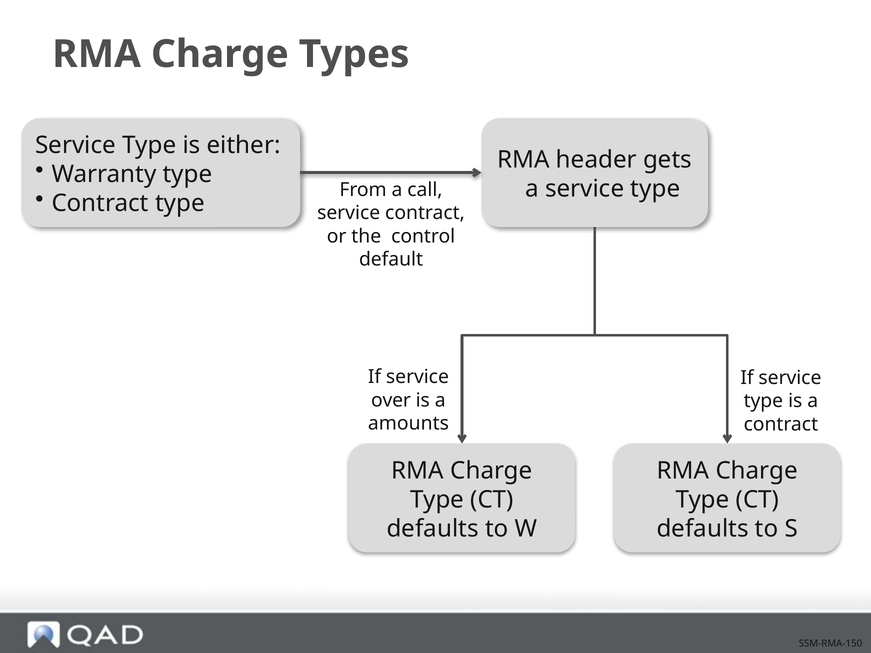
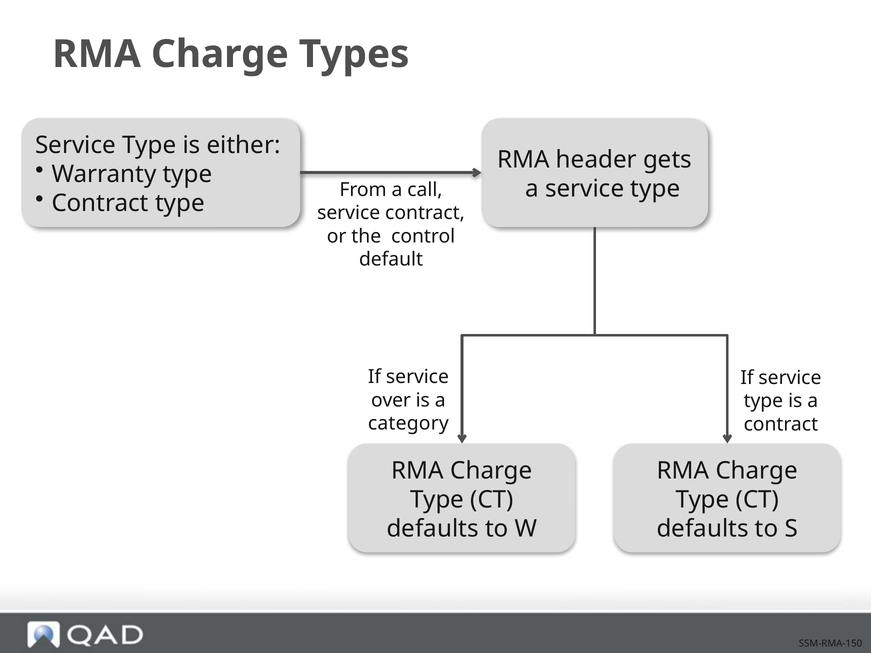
amounts: amounts -> category (408, 424)
